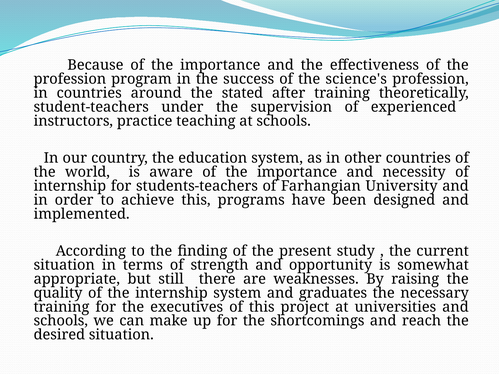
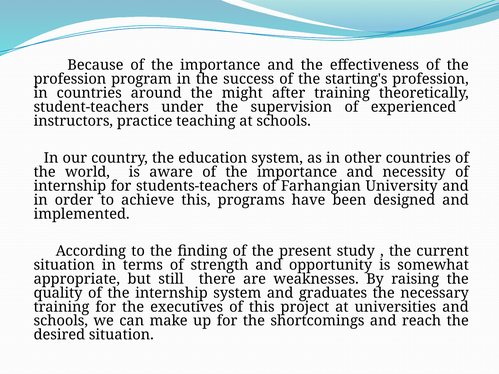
science's: science's -> starting's (356, 79)
stated: stated -> might (242, 93)
